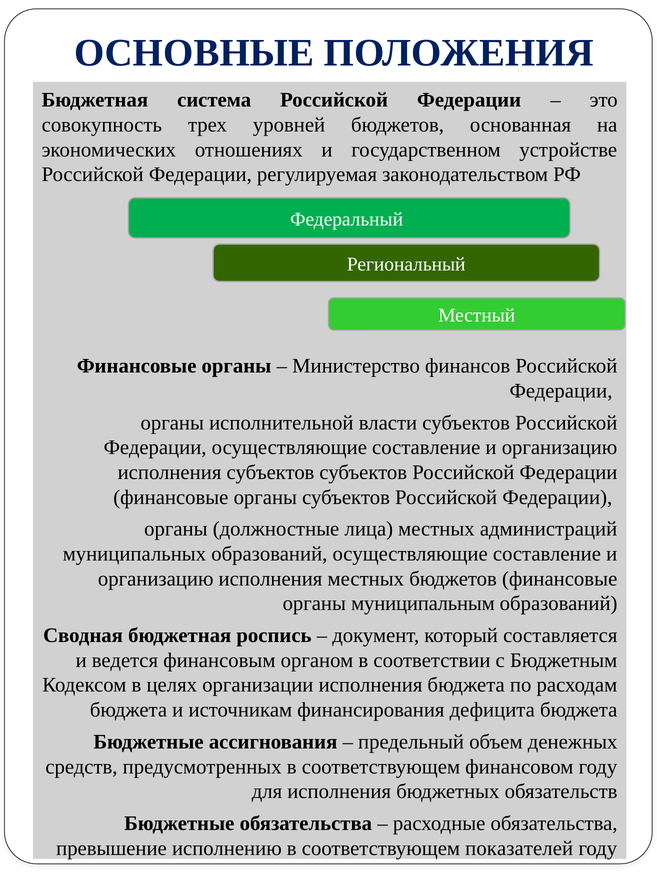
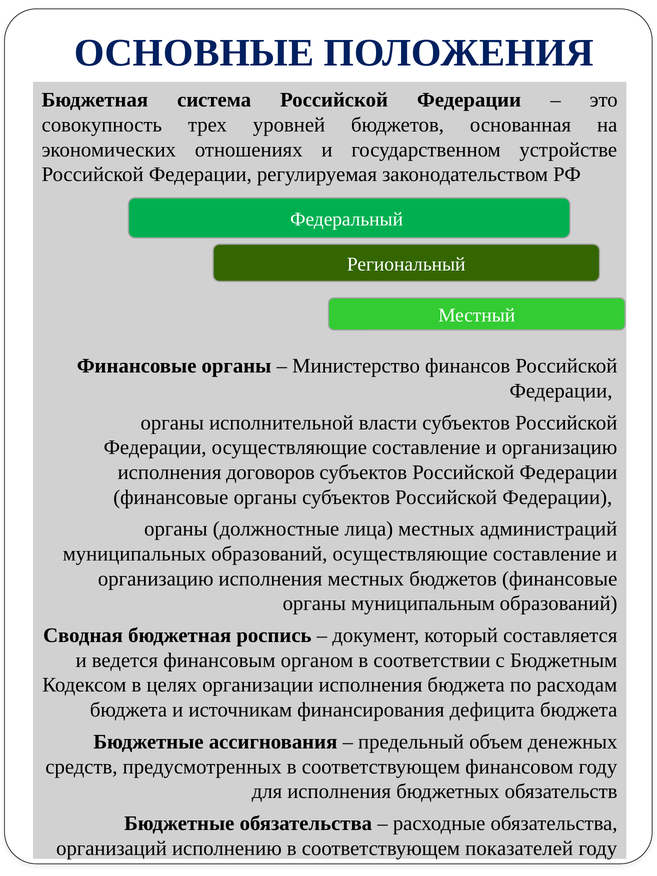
исполнения субъектов: субъектов -> договоров (270, 472)
превышение: превышение -> организаций (112, 848)
